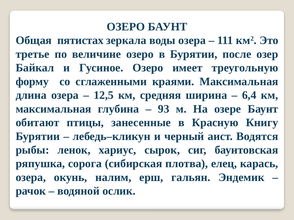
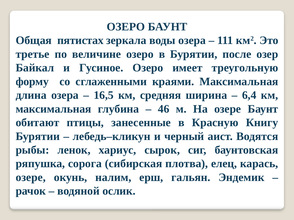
12,5: 12,5 -> 16,5 (104, 95)
93: 93 -> 46 (164, 109)
озера: озера -> озере (31, 178)
